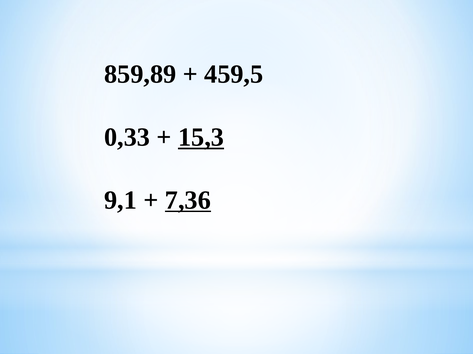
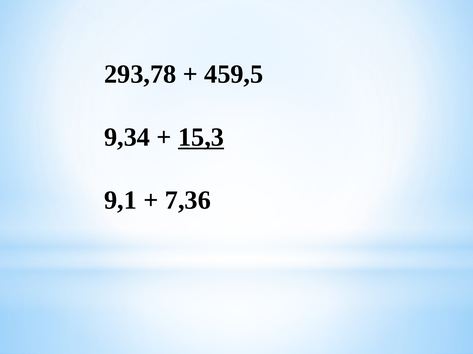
859,89: 859,89 -> 293,78 (140, 74)
0,33: 0,33 -> 9,34 (127, 137)
7,36 underline: present -> none (188, 200)
